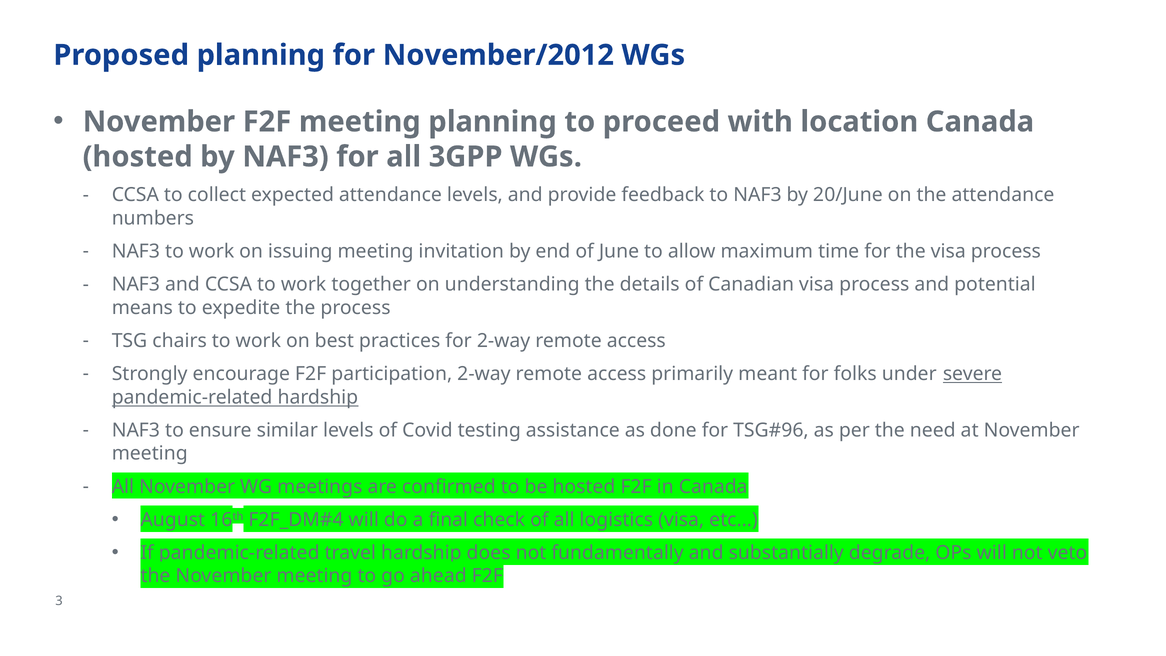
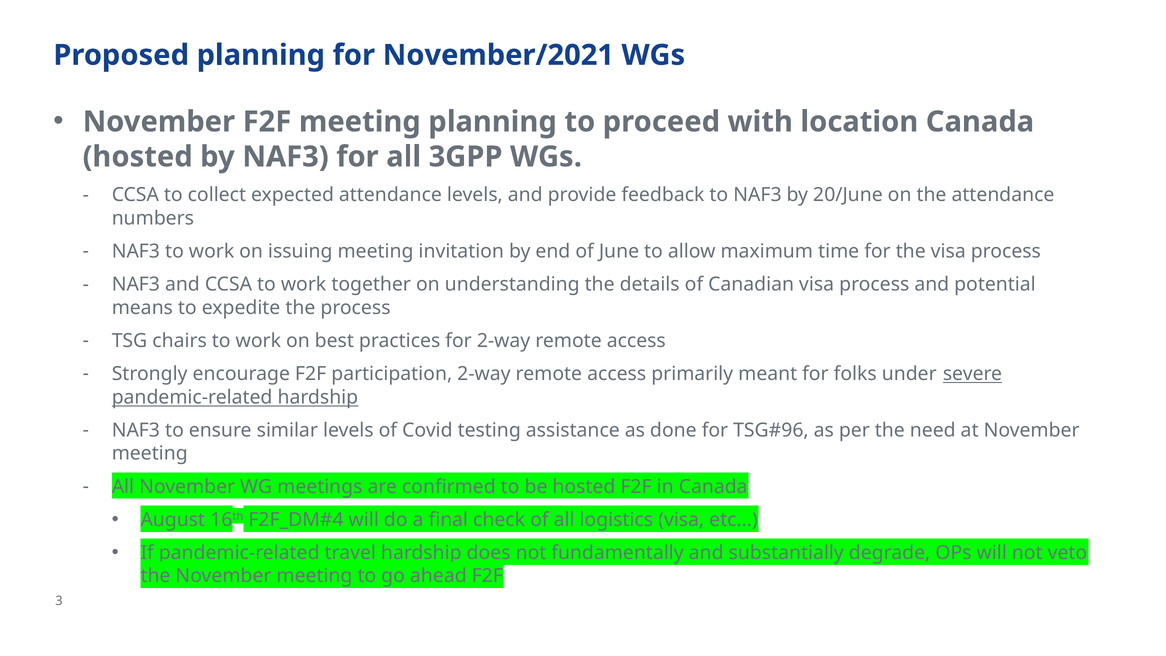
November/2012: November/2012 -> November/2021 (498, 55)
